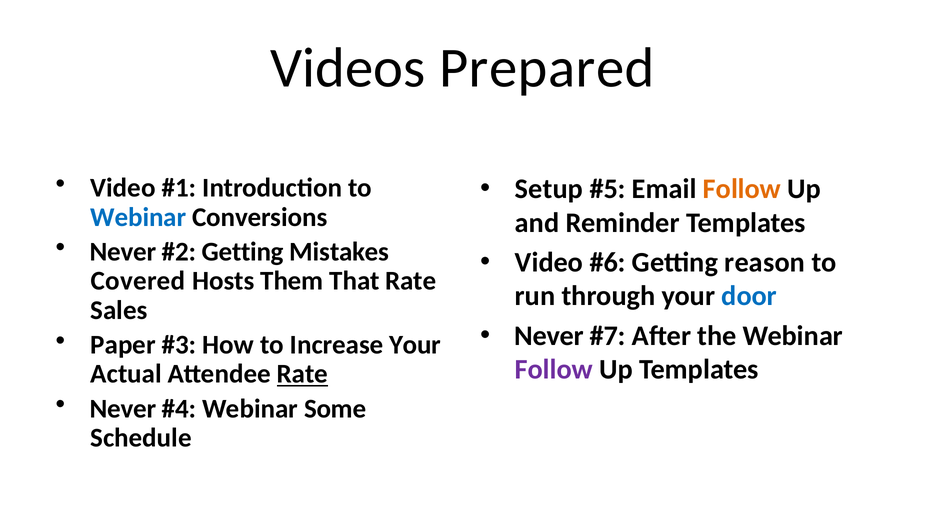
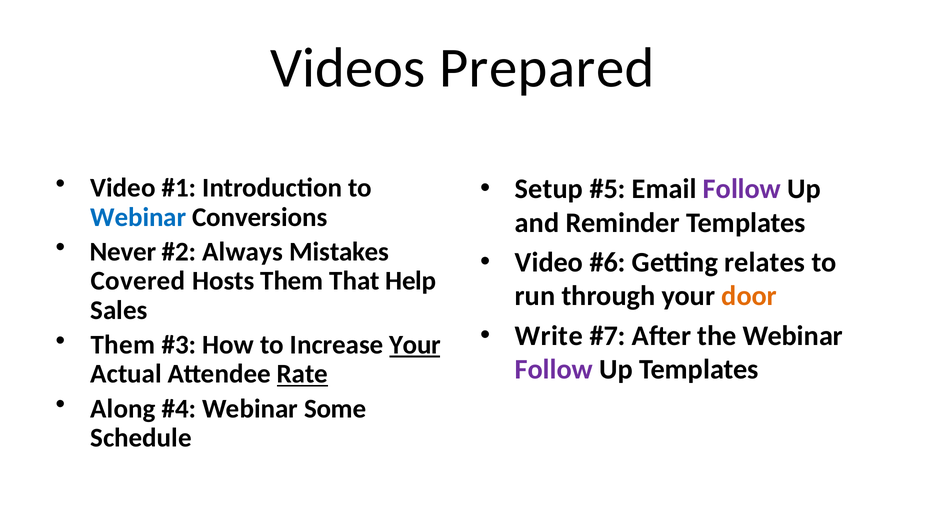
Follow colour: orange -> purple (742, 189)
Getting: Getting -> Always (243, 252)
reason: reason -> relates (765, 262)
That Rate: Rate -> Help (411, 281)
door colour: blue -> orange (749, 296)
Never: Never -> Write (549, 336)
Paper: Paper -> Them (123, 345)
Your underline: none -> present (415, 345)
Never: Never -> Along (123, 409)
